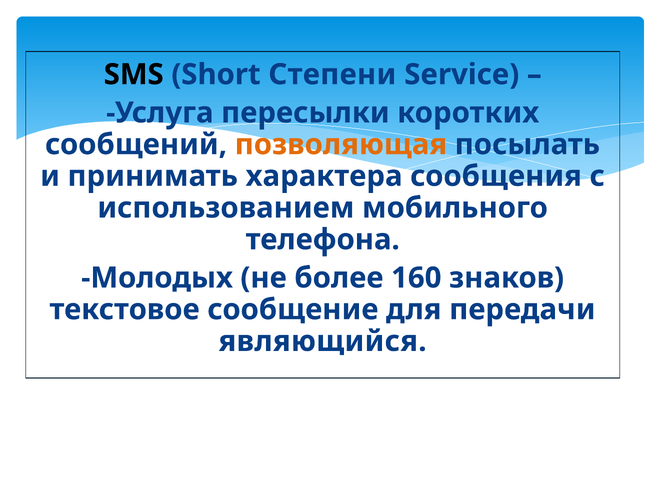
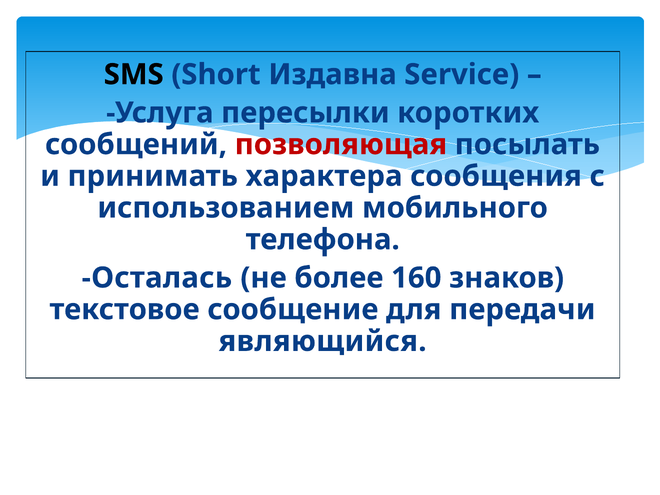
Степени: Степени -> Издавна (333, 75)
позволяющая colour: orange -> red (341, 144)
Молодых: Молодых -> Осталась (157, 278)
